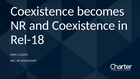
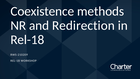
becomes: becomes -> methods (101, 11)
and Coexistence: Coexistence -> Redirection (83, 25)
